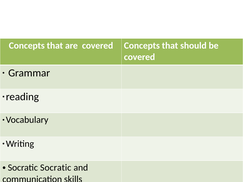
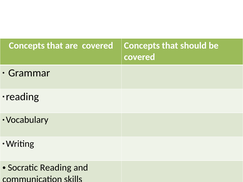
Socratic Socratic: Socratic -> Reading (56, 168)
